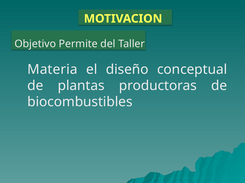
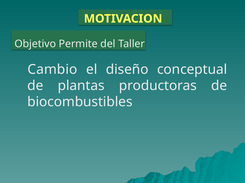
Materia: Materia -> Cambio (52, 70)
